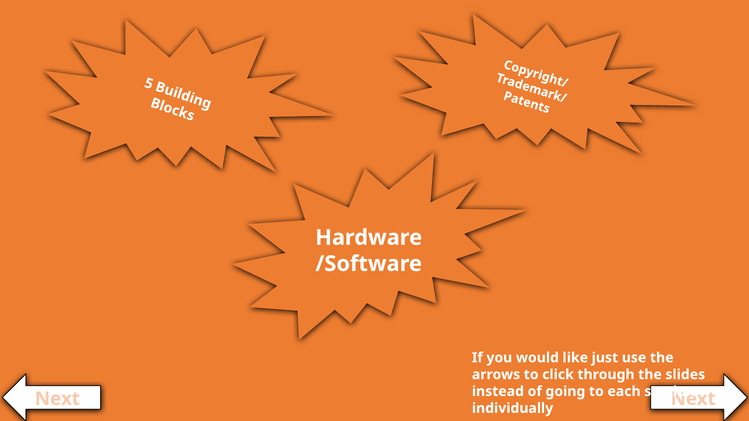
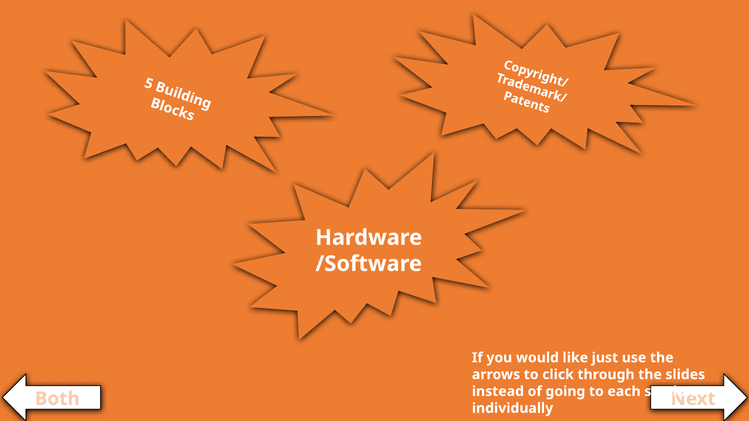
Next: Next -> Both (57, 399)
